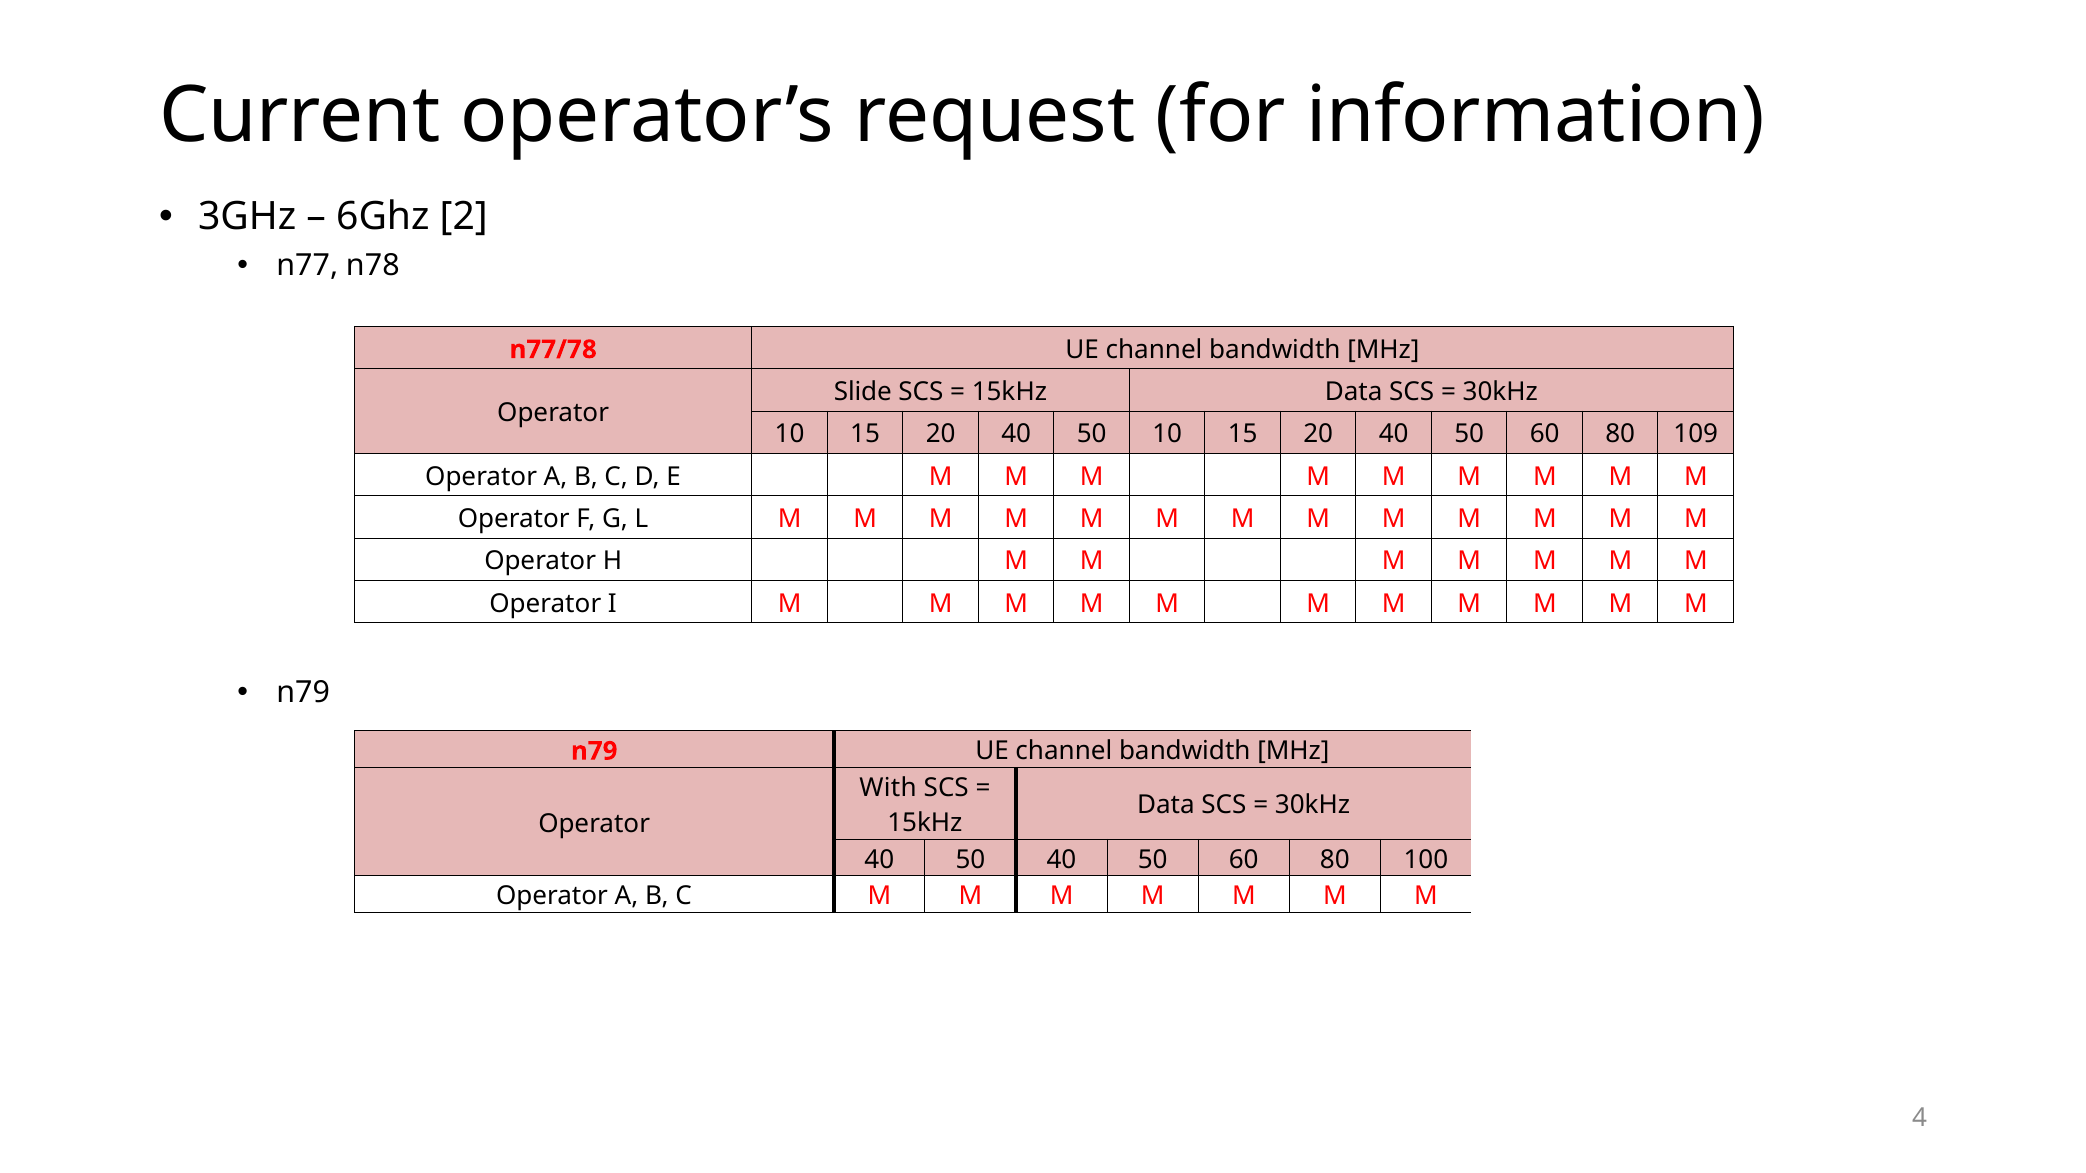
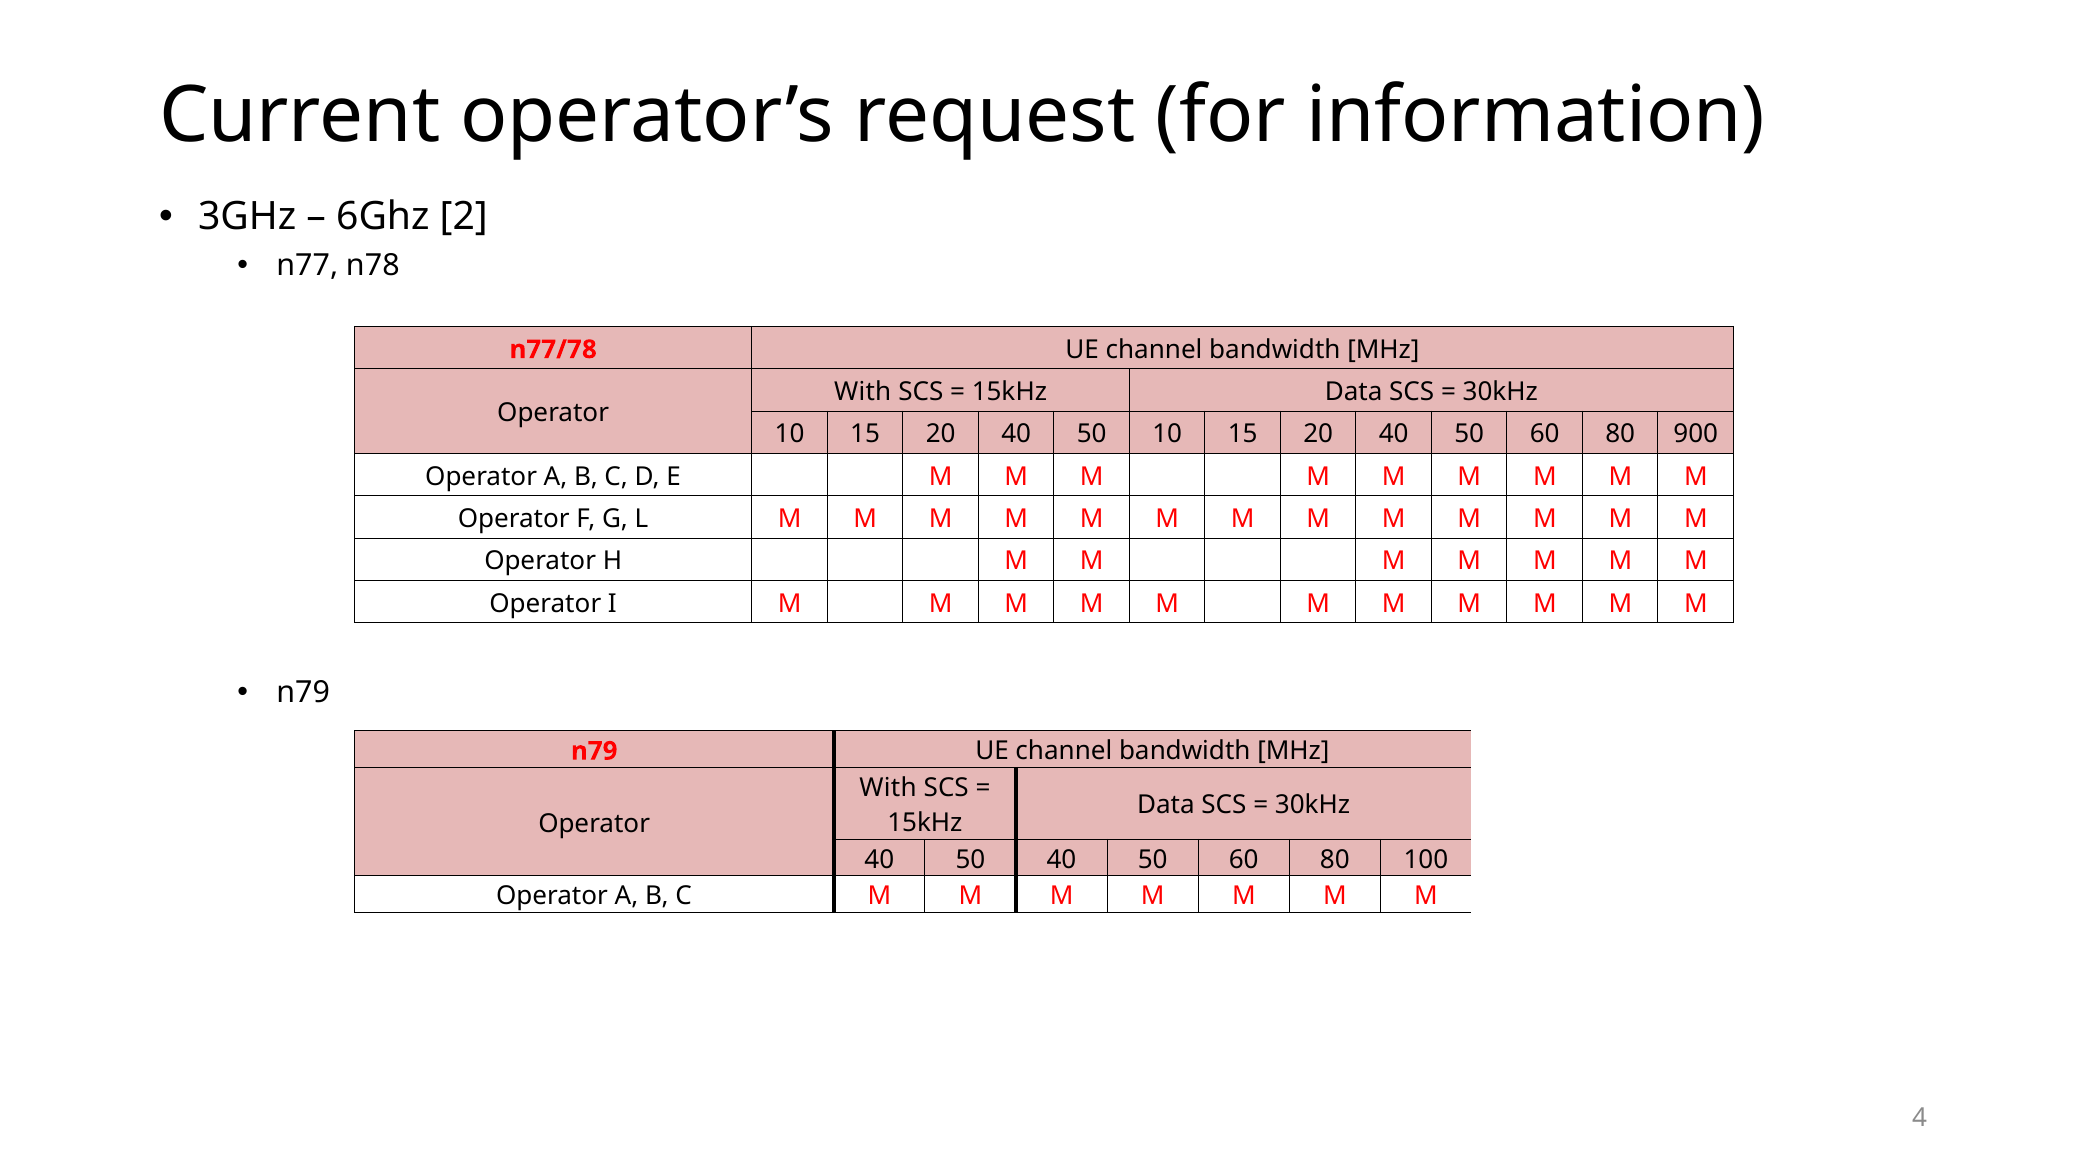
Slide: Slide -> With (863, 392)
109: 109 -> 900 (1696, 434)
